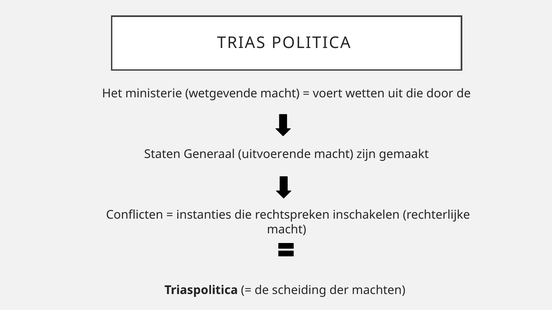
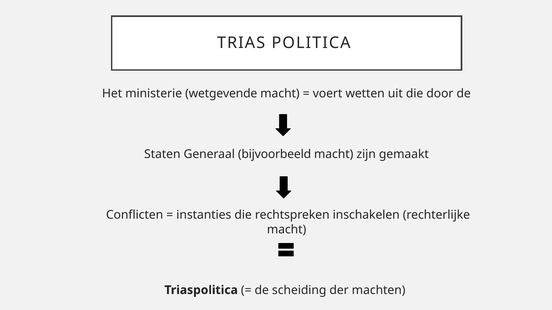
uitvoerende: uitvoerende -> bijvoorbeeld (275, 155)
